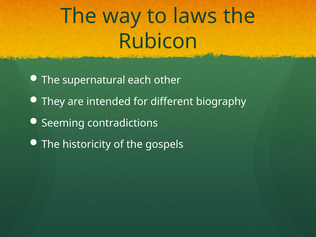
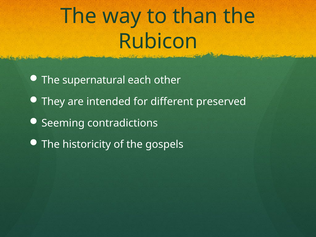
laws: laws -> than (195, 16)
biography: biography -> preserved (221, 102)
